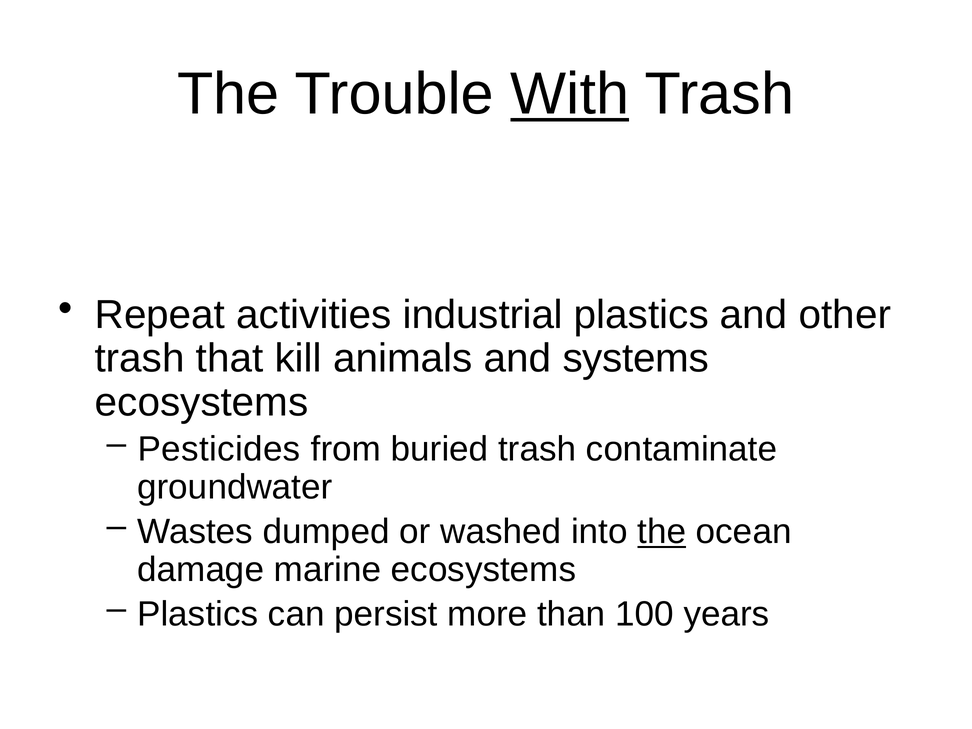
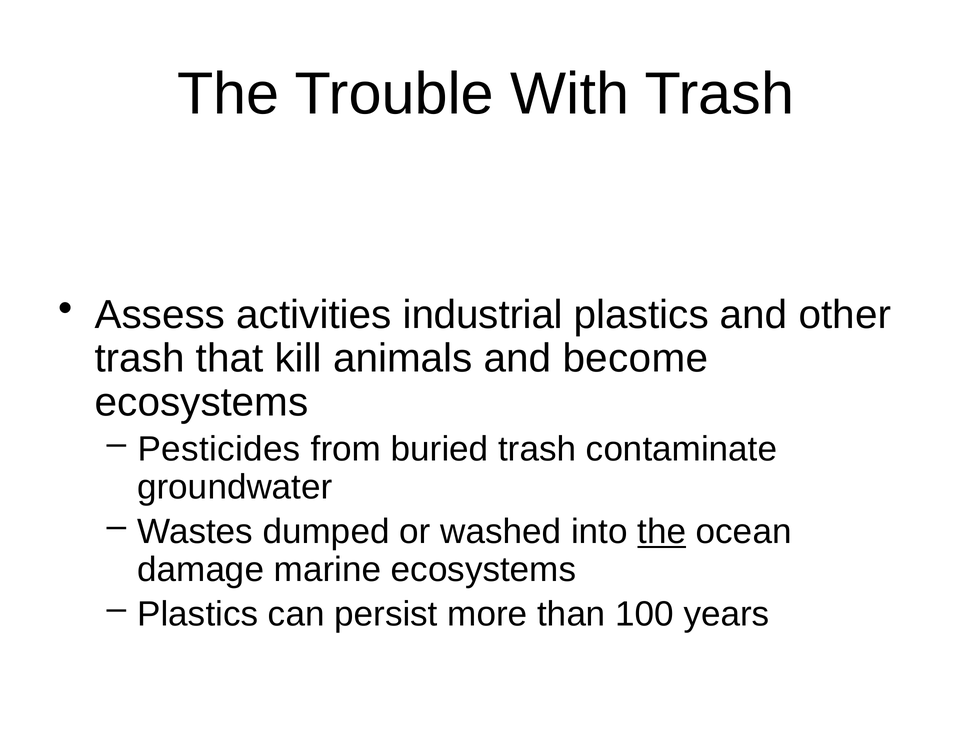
With underline: present -> none (570, 94)
Repeat: Repeat -> Assess (160, 315)
systems: systems -> become (635, 359)
